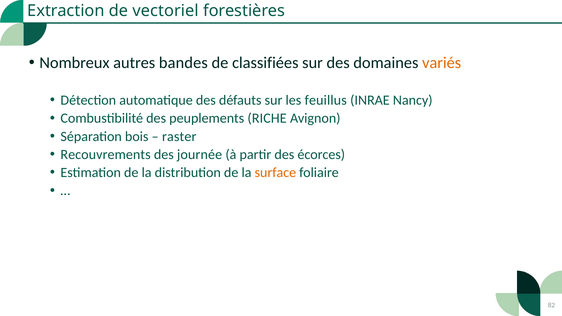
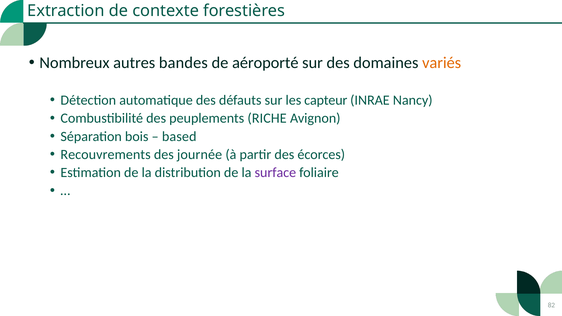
vectoriel: vectoriel -> contexte (166, 11)
classifiées: classifiées -> aéroporté (265, 63)
feuillus: feuillus -> capteur (326, 100)
raster: raster -> based (179, 136)
surface colour: orange -> purple (275, 173)
